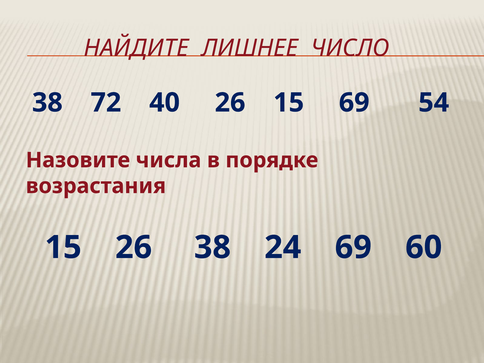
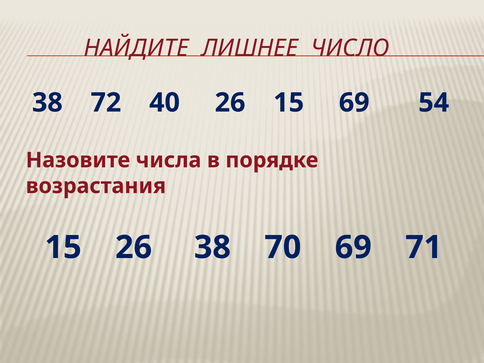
24: 24 -> 70 (283, 247)
60: 60 -> 71 (424, 247)
